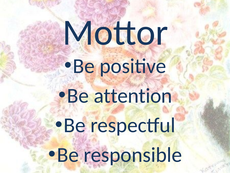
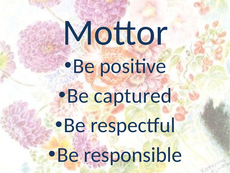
attention: attention -> captured (133, 95)
